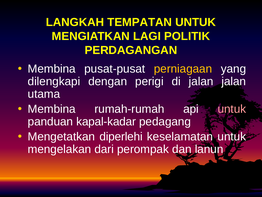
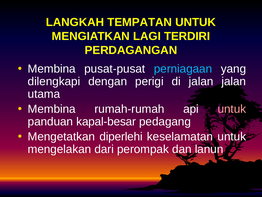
POLITIK: POLITIK -> TERDIRI (187, 36)
perniagaan colour: yellow -> light blue (183, 69)
kapal-kadar: kapal-kadar -> kapal-besar (106, 121)
